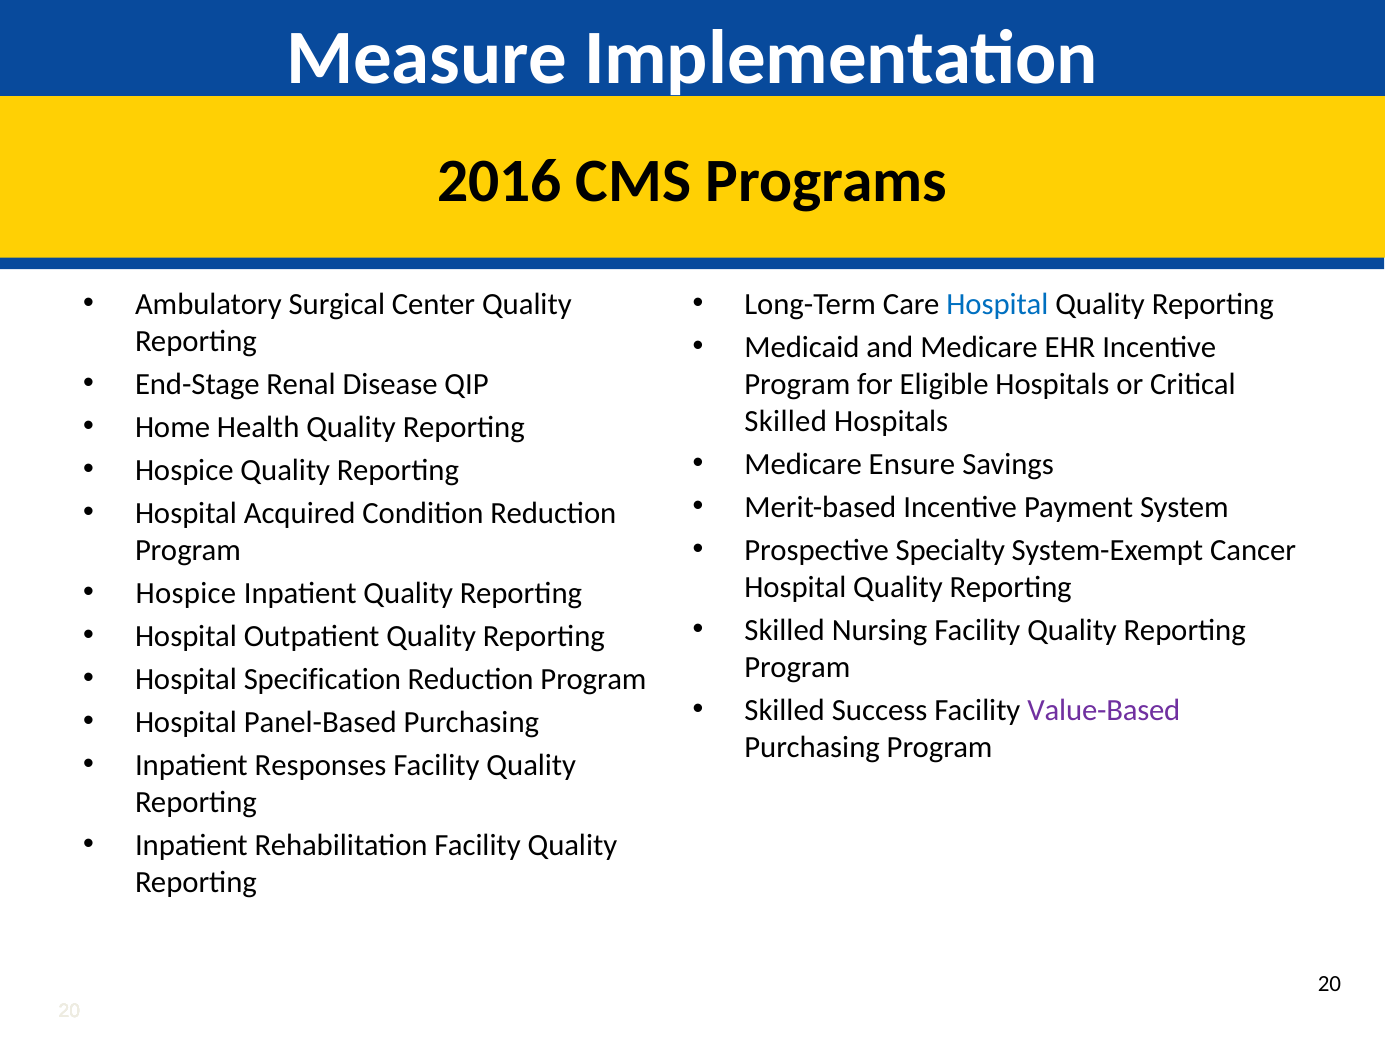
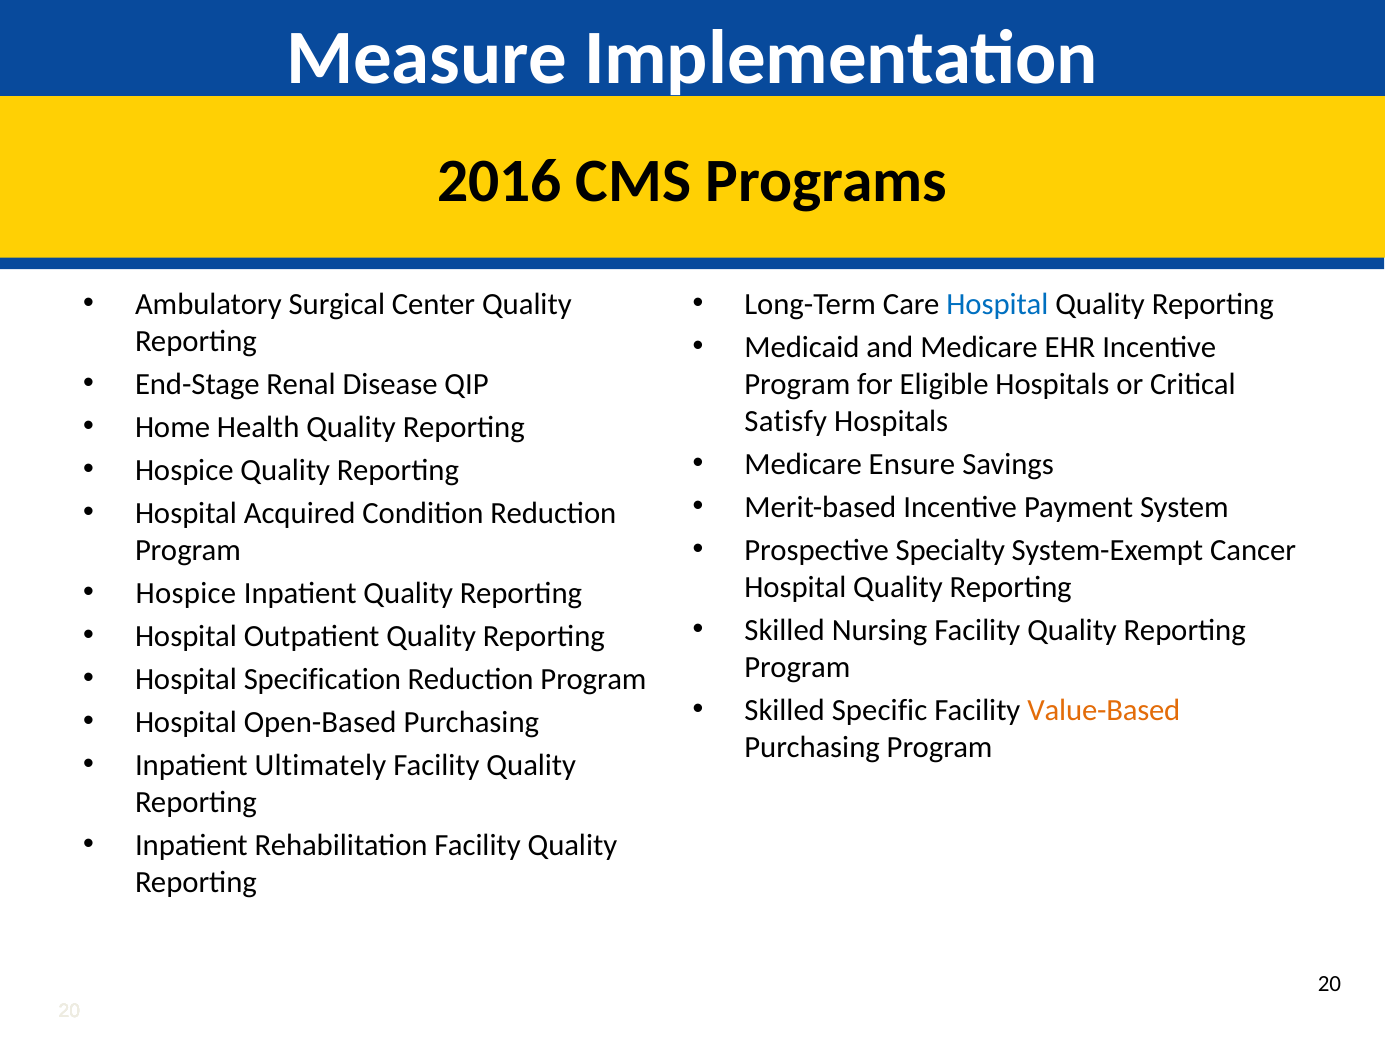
Skilled: Skilled -> Satisfy (786, 421)
Success: Success -> Specific (880, 710)
Value-Based colour: purple -> orange (1104, 710)
Panel-Based: Panel-Based -> Open-Based (320, 722)
Responses: Responses -> Ultimately (320, 765)
